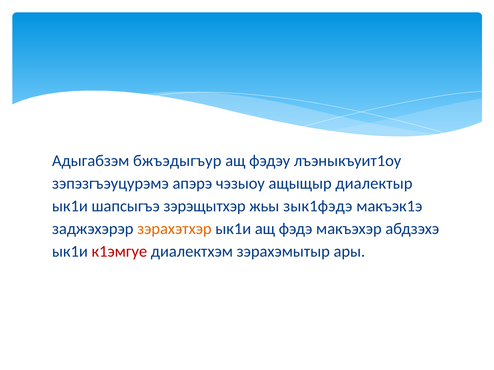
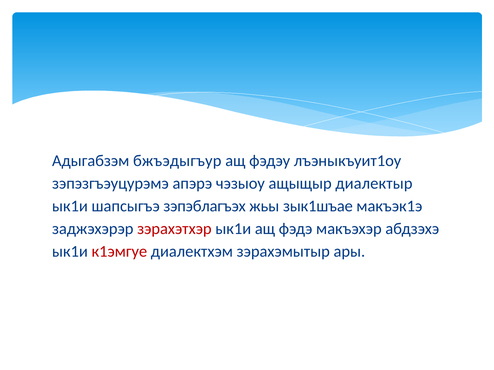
зэрэщытхэр: зэрэщытхэр -> зэпэблагъэх (205, 206)
зык1фэдэ: зык1фэдэ -> зык1шъае (318, 206)
зэрахэтхэр colour: orange -> red (174, 229)
